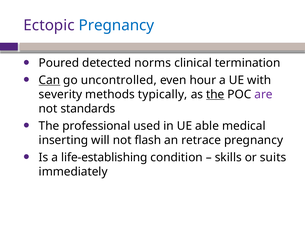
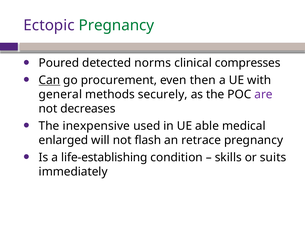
Pregnancy colour: blue -> green (116, 25)
termination: termination -> compresses (248, 63)
uncontrolled: uncontrolled -> procurement (119, 80)
hour: hour -> then (203, 80)
severity: severity -> general (60, 94)
typically: typically -> securely (163, 94)
the underline: present -> none (215, 94)
standards: standards -> decreases (88, 109)
professional: professional -> inexpensive (96, 126)
inserting: inserting -> enlarged (63, 140)
